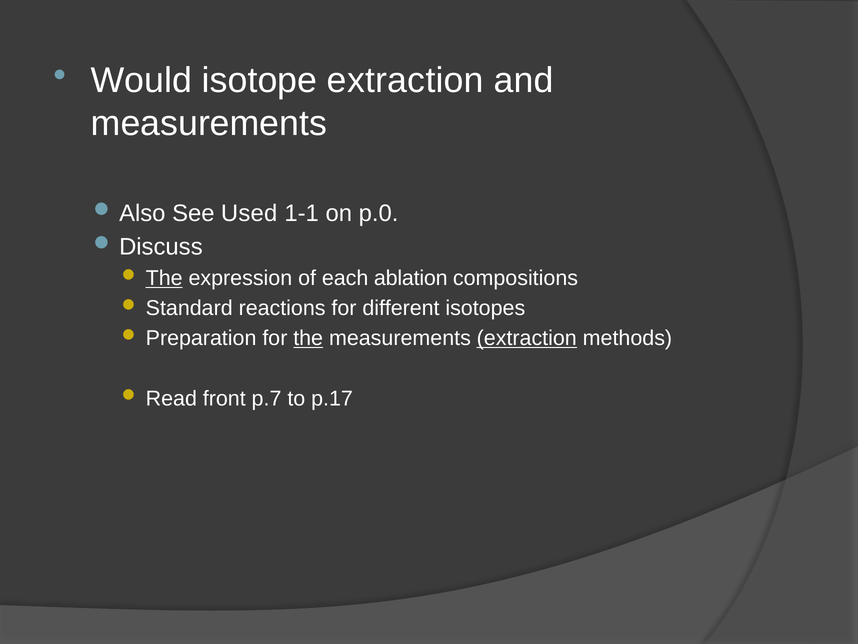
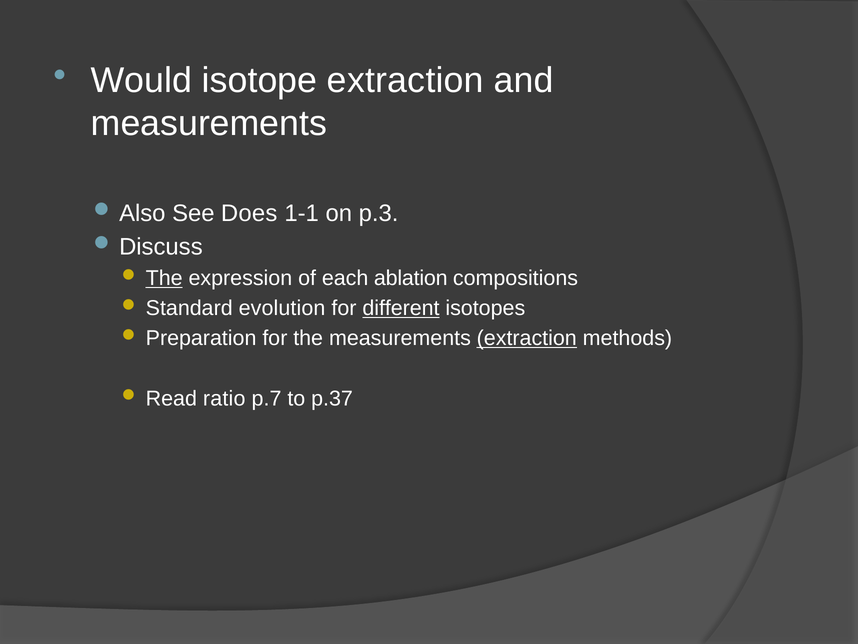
Used: Used -> Does (249, 213)
p.0: p.0 -> p.3 (379, 213)
reactions: reactions -> evolution (282, 308)
different underline: none -> present (401, 308)
the underline: present -> none (308, 338)
front: front -> ratio (224, 398)
p.17: p.17 -> p.37 (332, 398)
